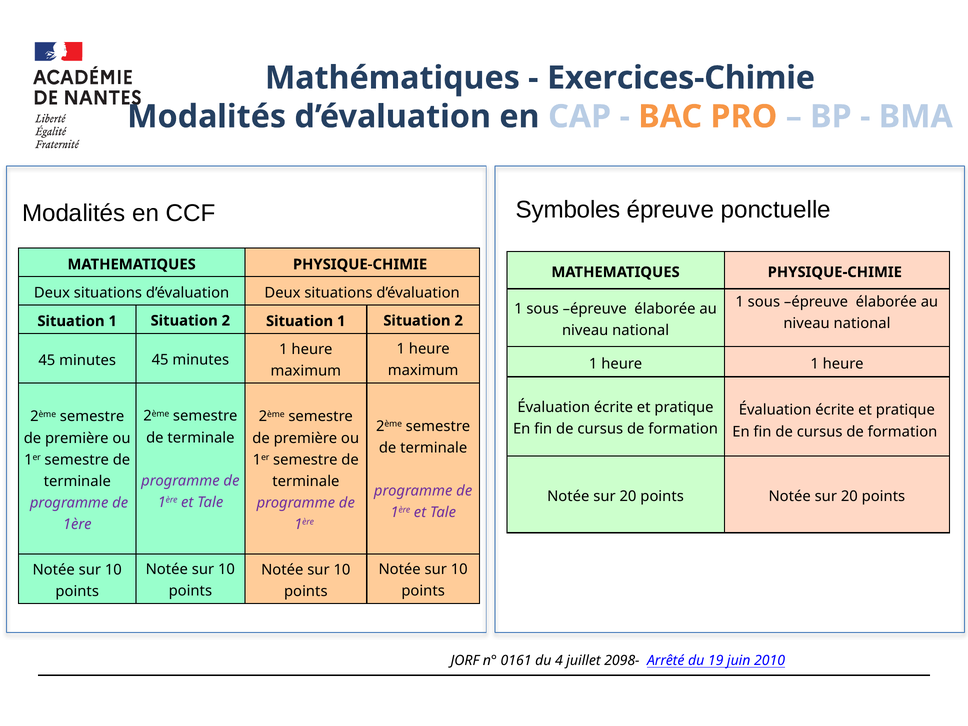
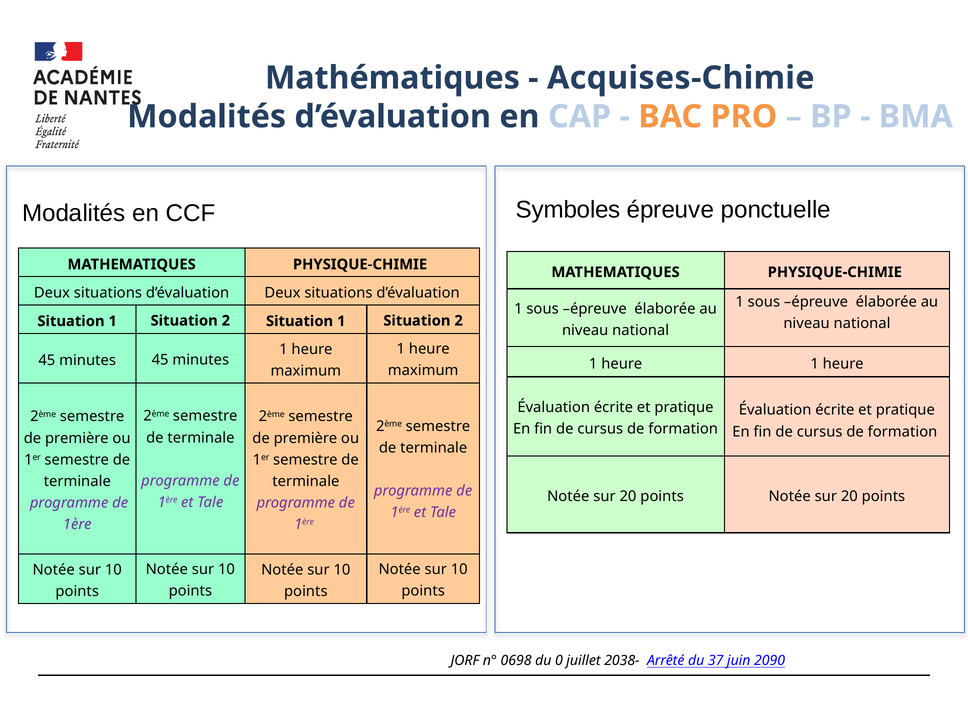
Exercices-Chimie: Exercices-Chimie -> Acquises-Chimie (681, 78)
0161: 0161 -> 0698 (516, 661)
4: 4 -> 0 (559, 661)
2098-: 2098- -> 2038- (622, 661)
19: 19 -> 37 (716, 661)
2010: 2010 -> 2090 (770, 661)
